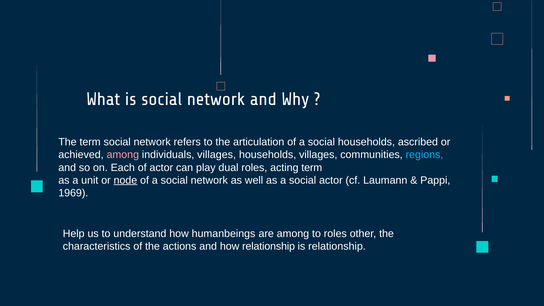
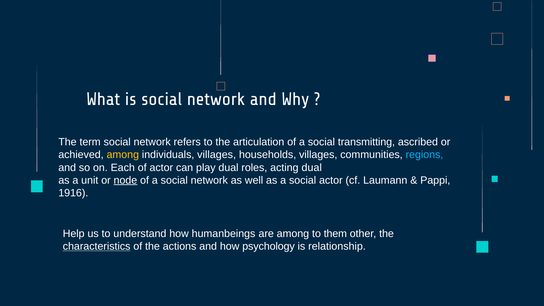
social households: households -> transmitting (366, 142)
among colour: pink -> yellow (123, 155)
acting term: term -> dual (312, 168)
1969: 1969 -> 1916 (73, 193)
to roles: roles -> them (335, 234)
characteristics underline: none -> present (97, 246)
how relationship: relationship -> psychology (269, 246)
